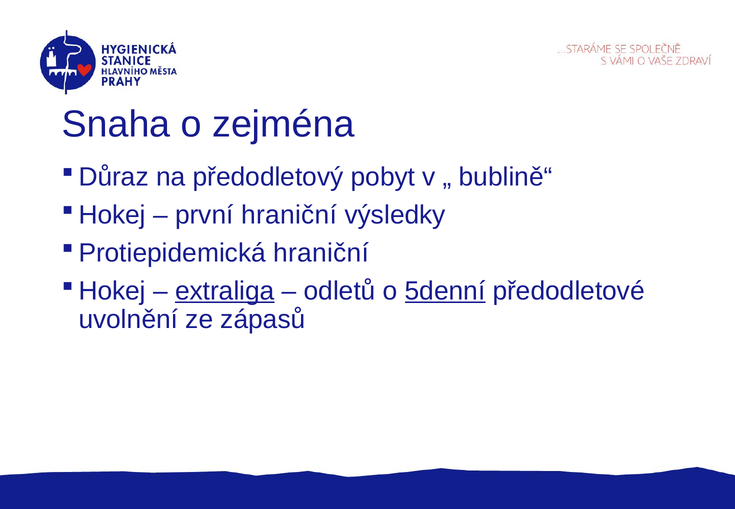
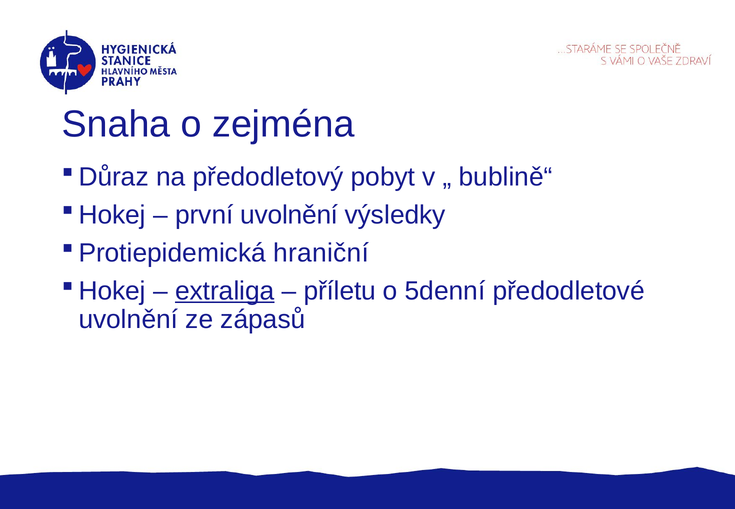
první hraniční: hraniční -> uvolnění (289, 215)
odletů: odletů -> příletu (340, 291)
5denní underline: present -> none (445, 291)
